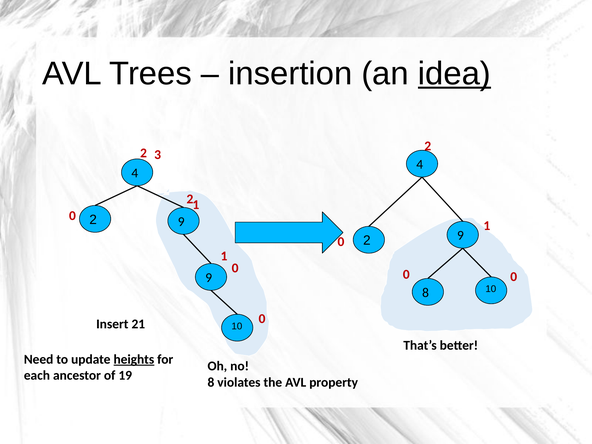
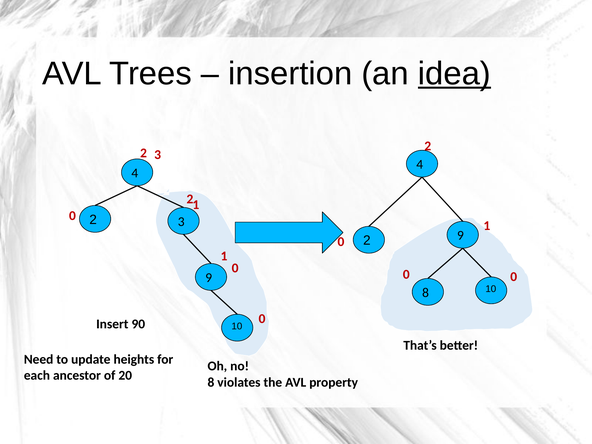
9: 9 -> 3 (181, 222)
21: 21 -> 90 (138, 324)
heights underline: present -> none (134, 359)
19: 19 -> 20 (125, 376)
